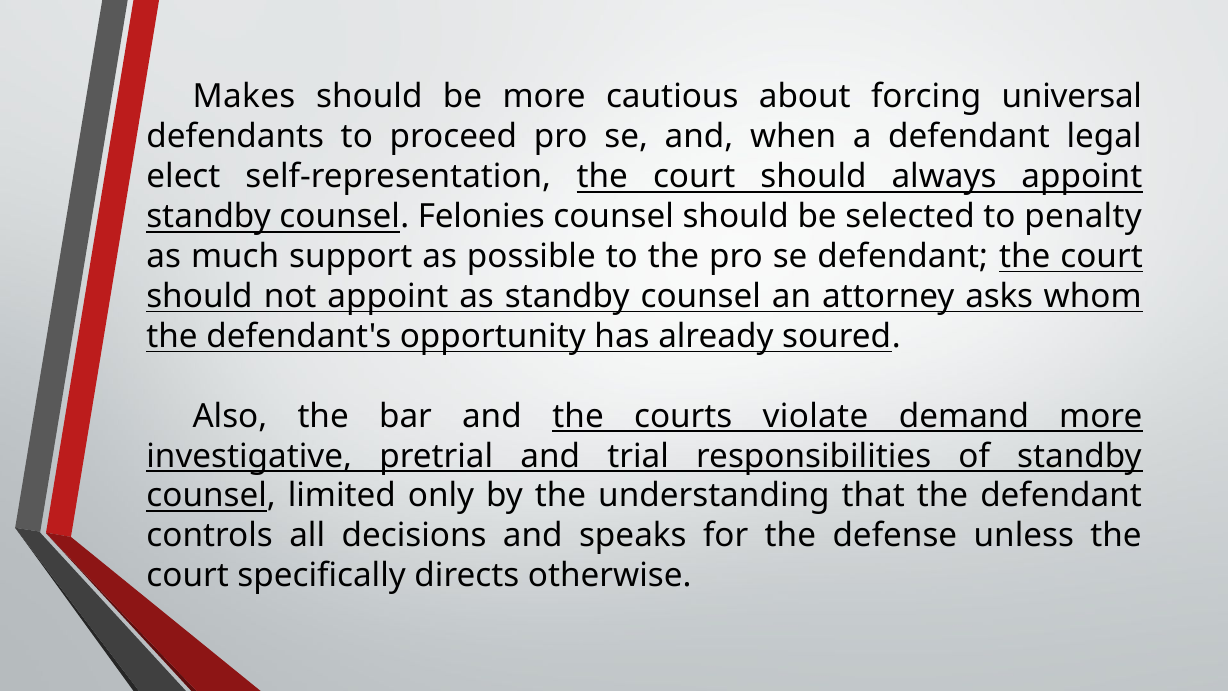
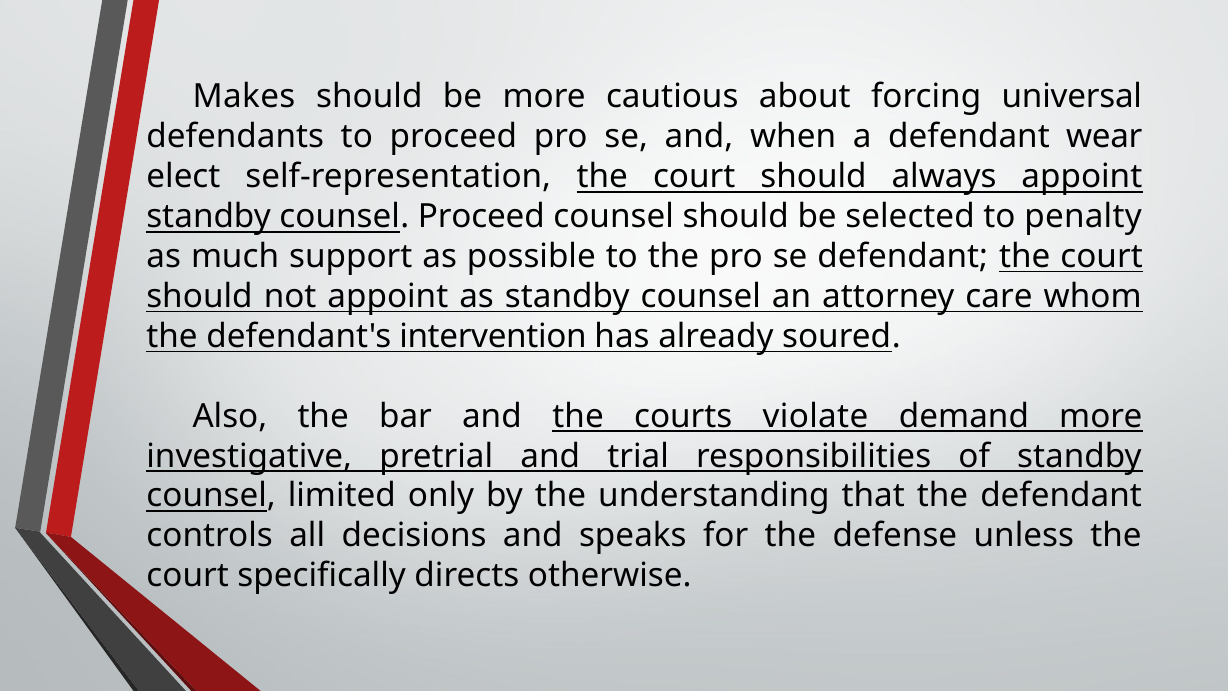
legal: legal -> wear (1104, 137)
counsel Felonies: Felonies -> Proceed (481, 217)
asks: asks -> care (999, 296)
opportunity: opportunity -> intervention (493, 336)
